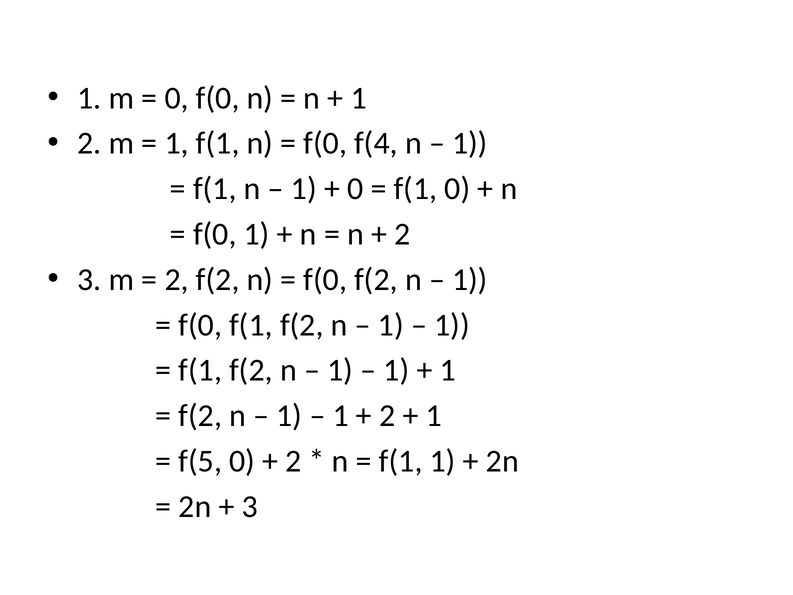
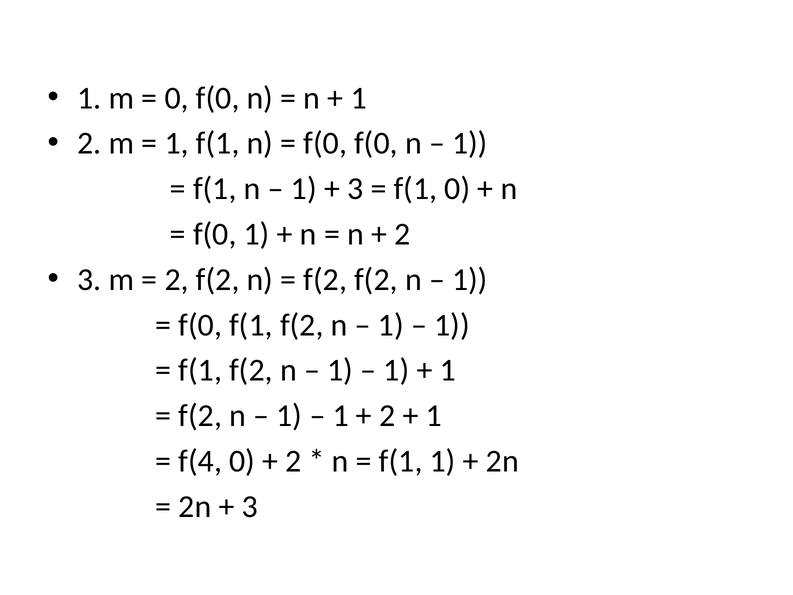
f(0 f(4: f(4 -> f(0 (376, 143)
0: 0 -> 3 (355, 189)
f(0: f(0 -> f(2 (325, 279)
f(5: f(5 -> f(4 (200, 461)
